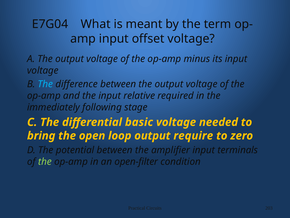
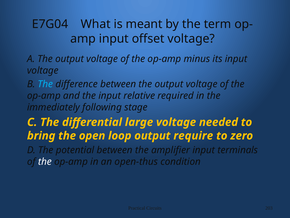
basic: basic -> large (139, 122)
the colour: light green -> white (45, 161)
open-filter: open-filter -> open-thus (136, 161)
